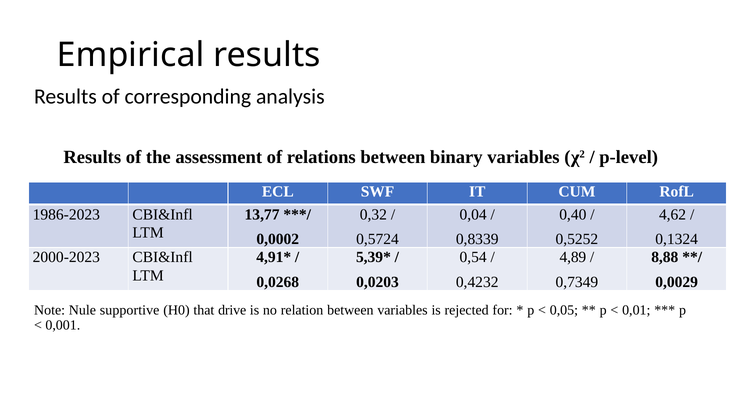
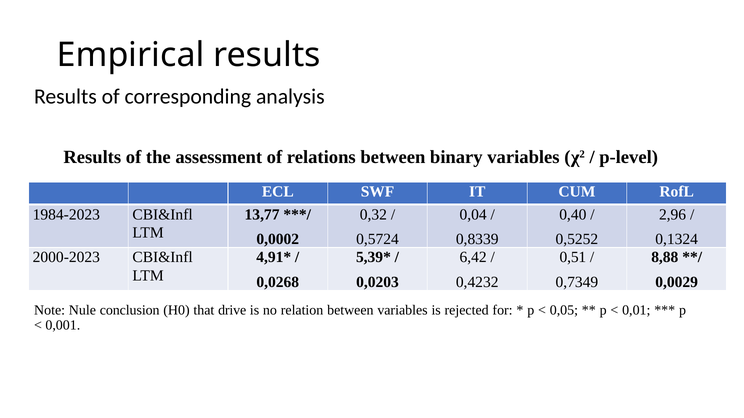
1986-2023: 1986-2023 -> 1984-2023 (66, 215)
4,62: 4,62 -> 2,96 (673, 215)
0,54: 0,54 -> 6,42 (473, 258)
4,89: 4,89 -> 0,51 (573, 258)
supportive: supportive -> conclusion (130, 310)
